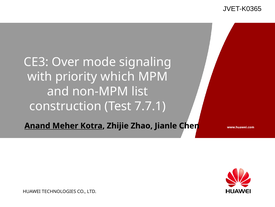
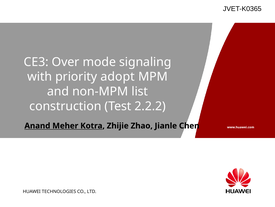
which: which -> adopt (118, 76)
7.7.1: 7.7.1 -> 2.2.2 (150, 106)
